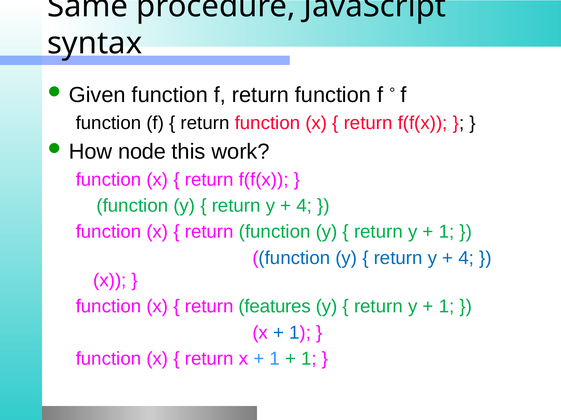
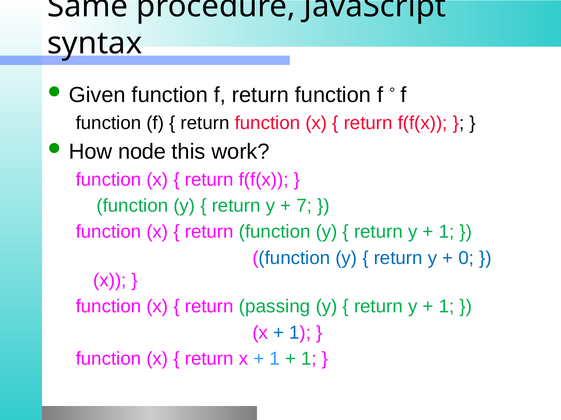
4: 4 -> 7 (304, 206)
4: 4 -> 0 (466, 258)
features: features -> passing (275, 307)
